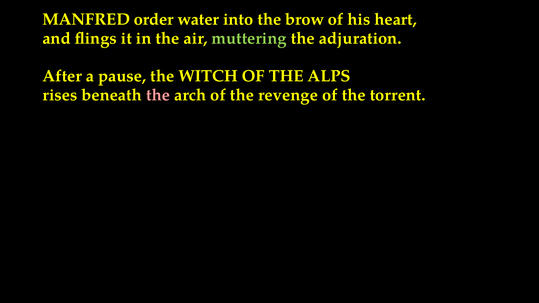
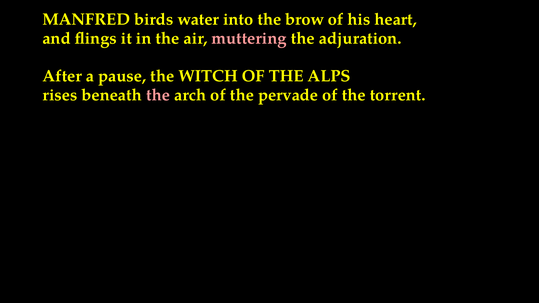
order: order -> birds (154, 19)
muttering colour: light green -> pink (249, 38)
revenge: revenge -> pervade (288, 95)
